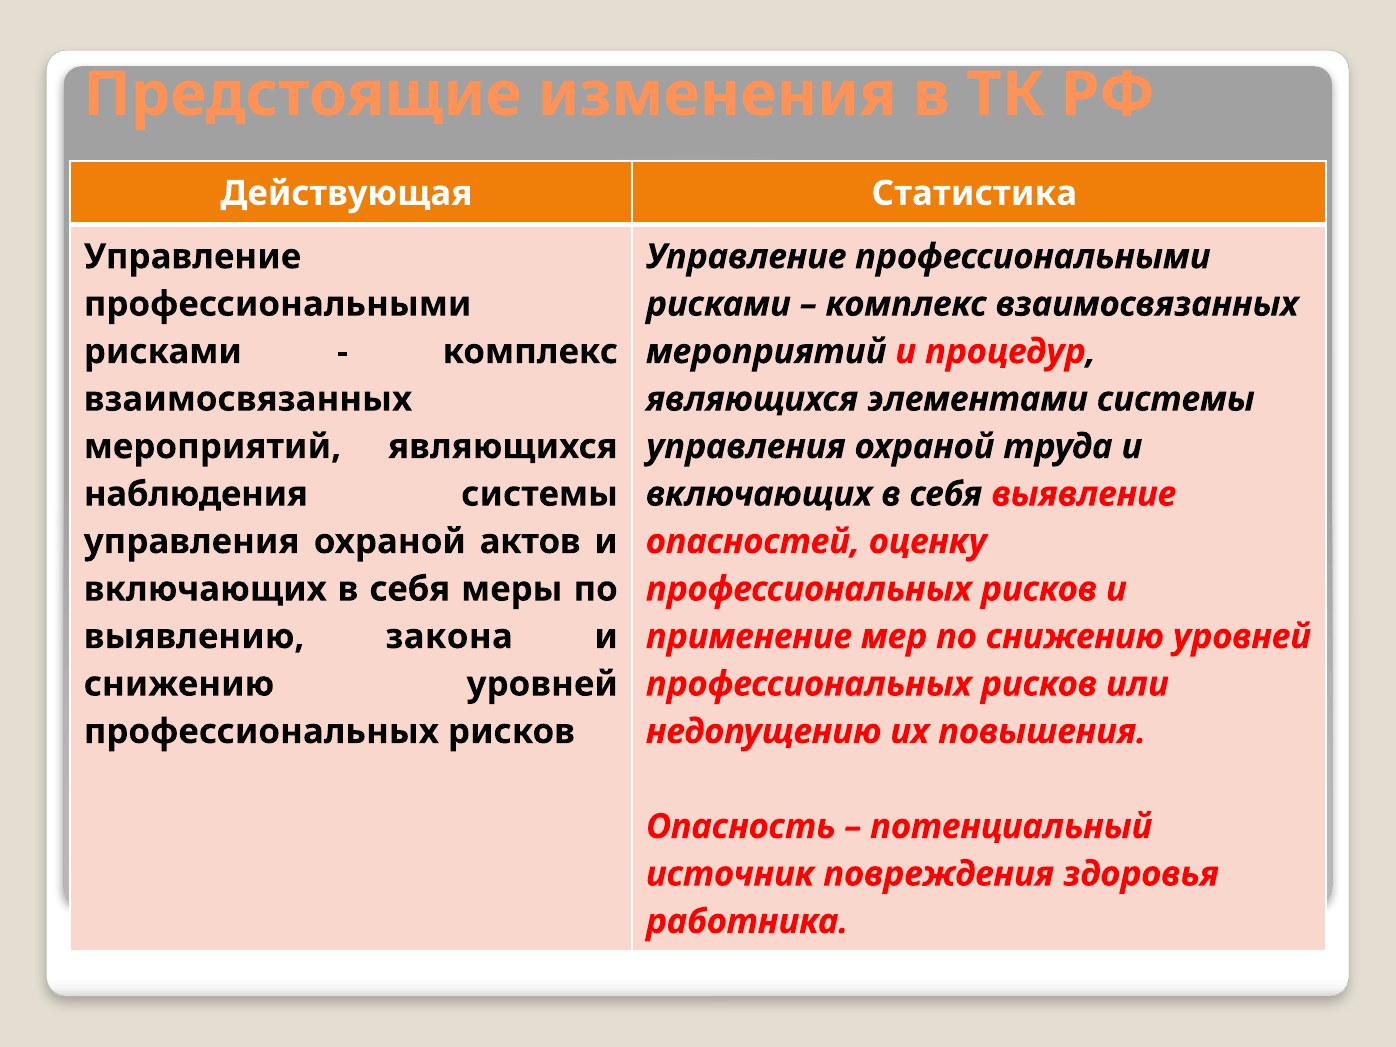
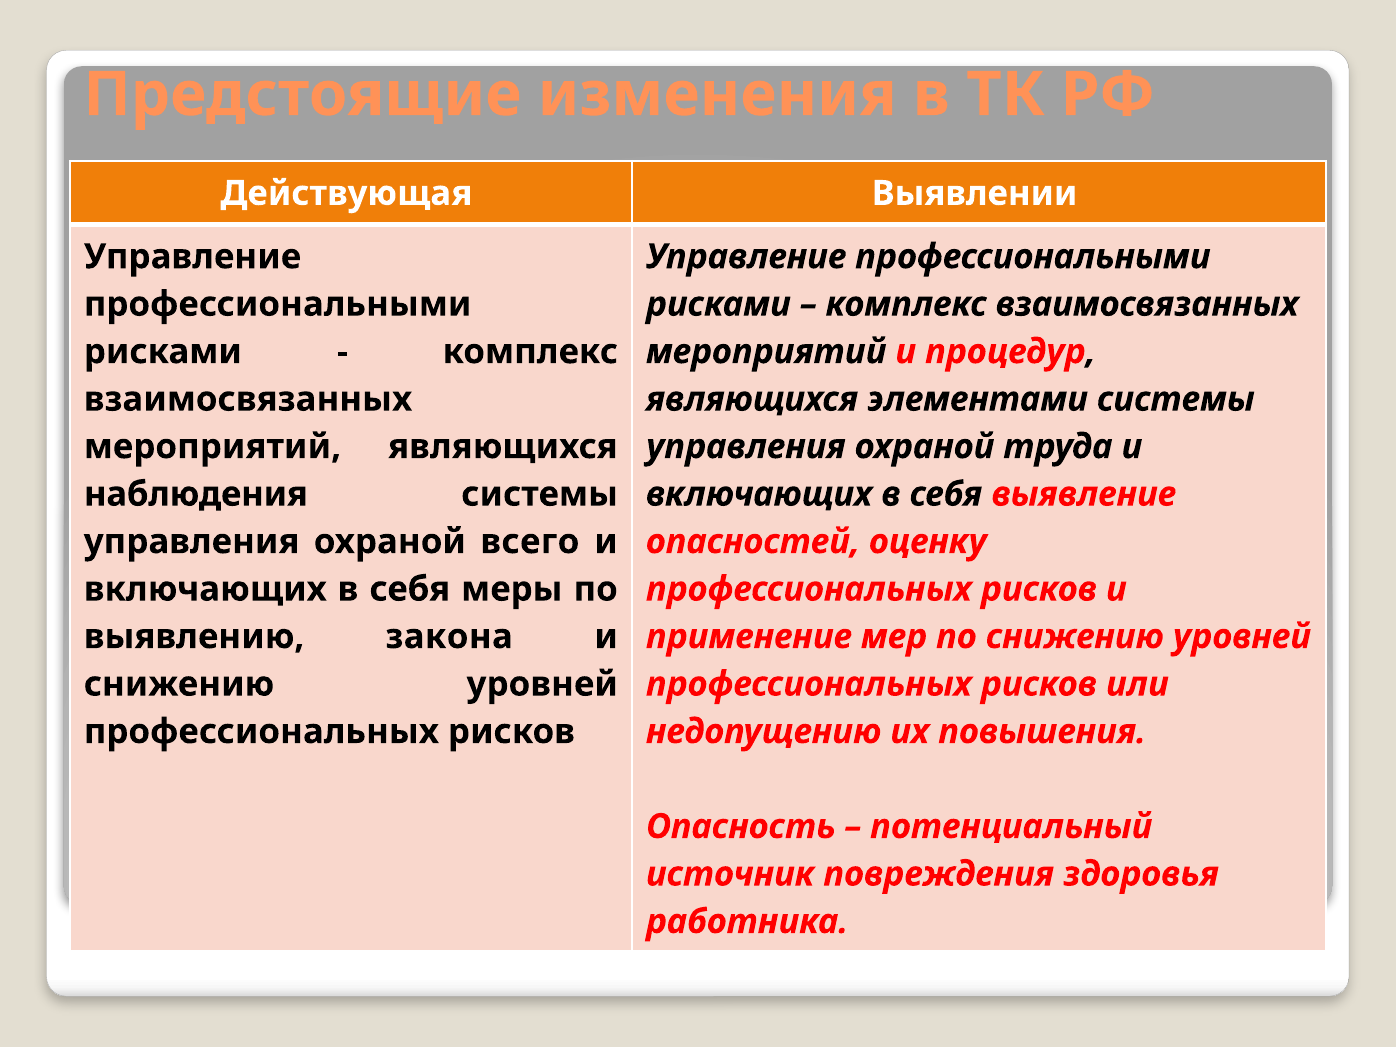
Статистика: Статистика -> Выявлении (974, 193)
актов: актов -> всего (530, 542)
